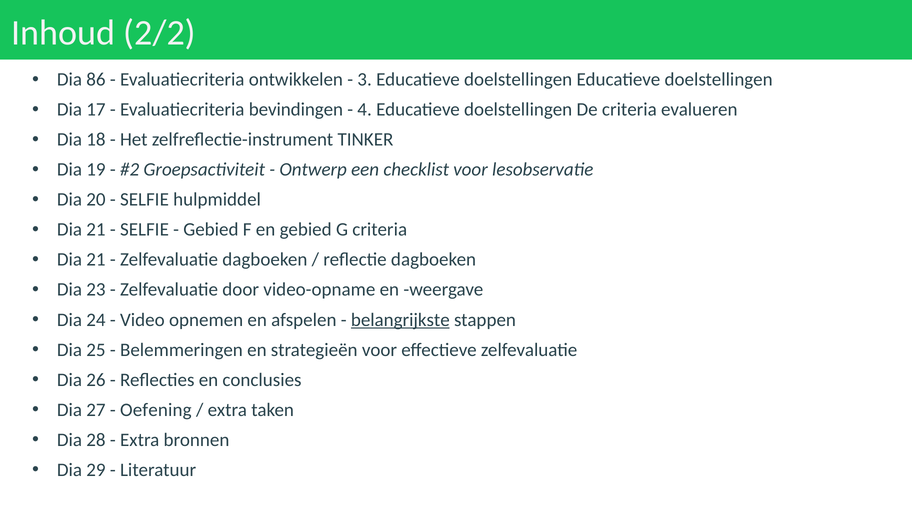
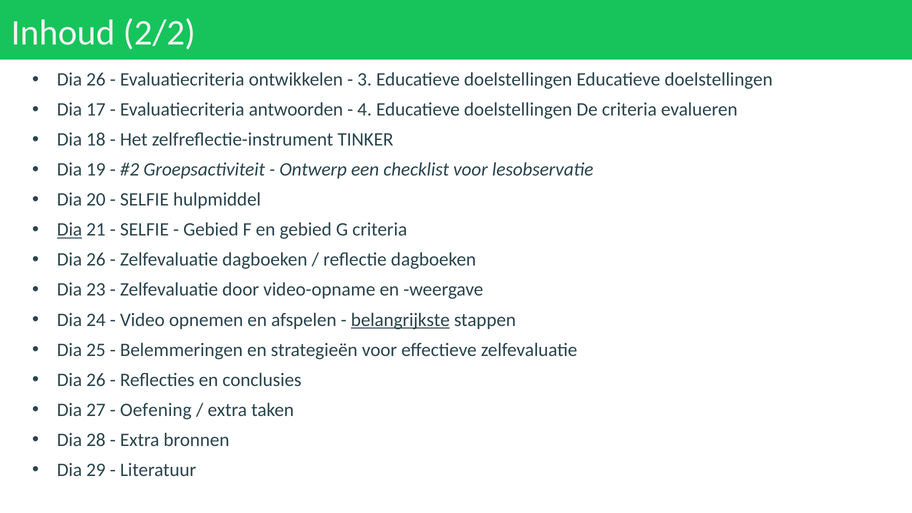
86: 86 -> 26 (96, 80)
bevindingen: bevindingen -> antwoorden (296, 110)
Dia underline: none -> present (70, 230)
21: 21 -> 26 (96, 260)
